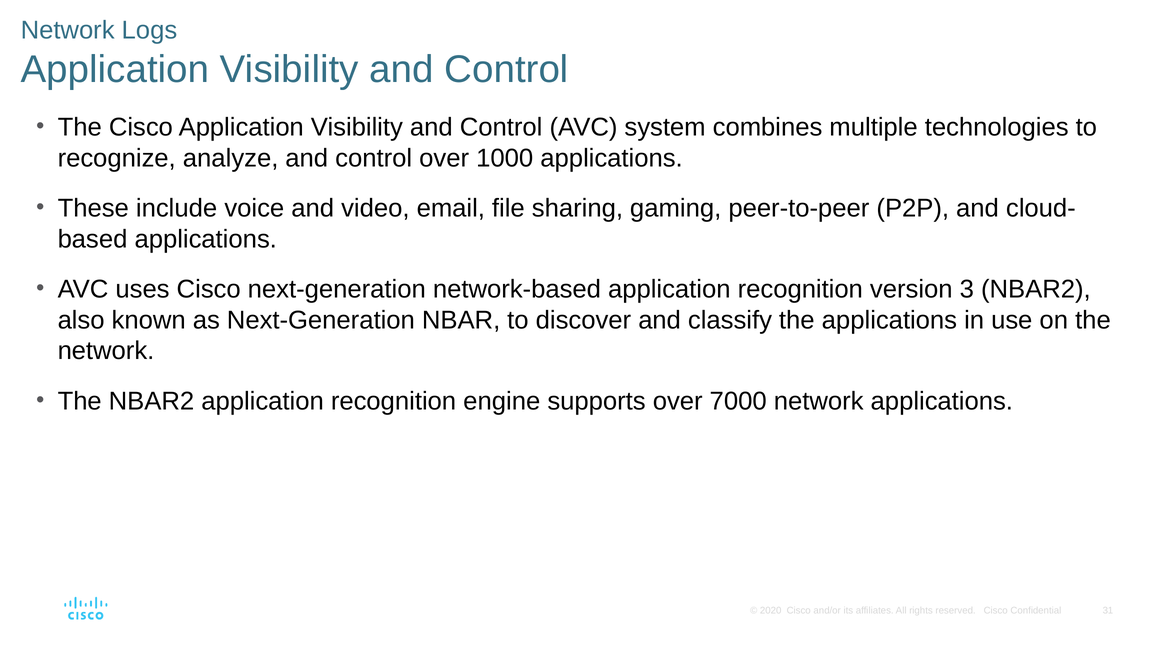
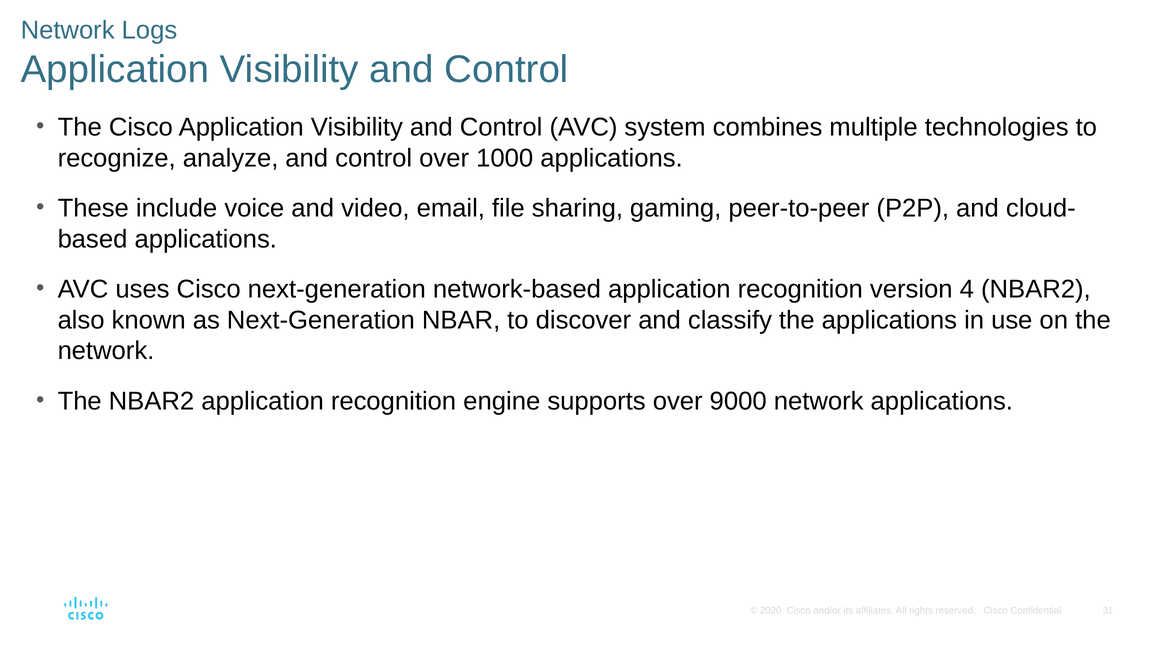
3: 3 -> 4 (967, 289)
7000: 7000 -> 9000 (738, 401)
